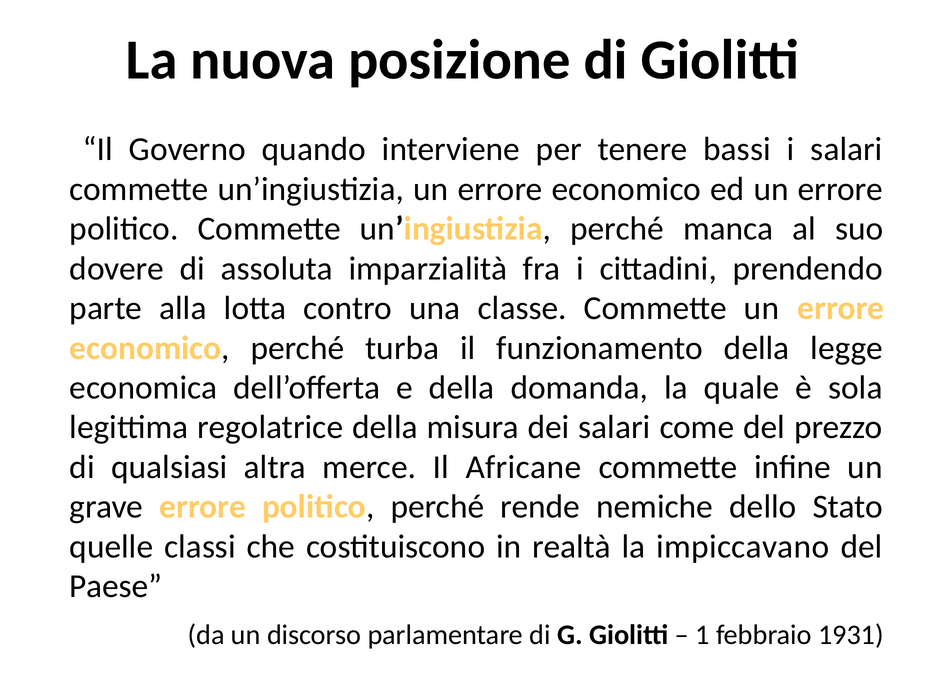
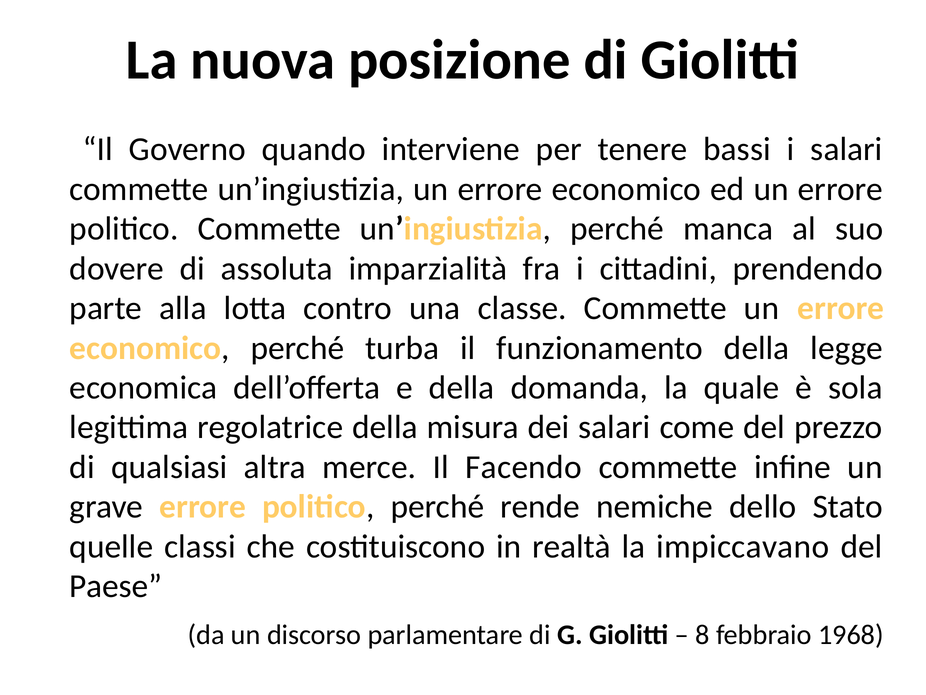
Africane: Africane -> Facendo (523, 467)
1: 1 -> 8 (702, 635)
1931: 1931 -> 1968 (851, 635)
